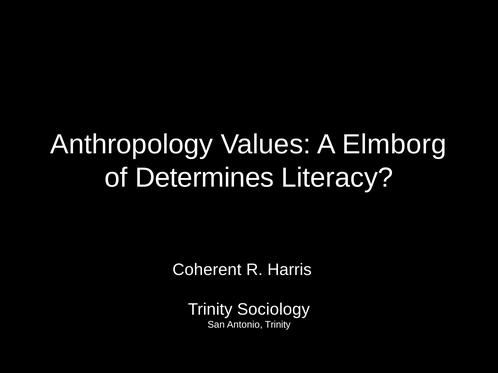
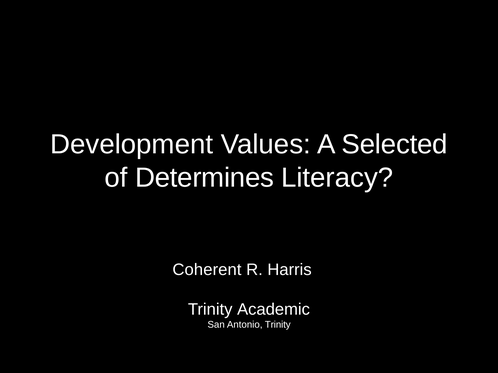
Anthropology: Anthropology -> Development (132, 145)
Elmborg: Elmborg -> Selected (395, 145)
Sociology: Sociology -> Academic (274, 310)
